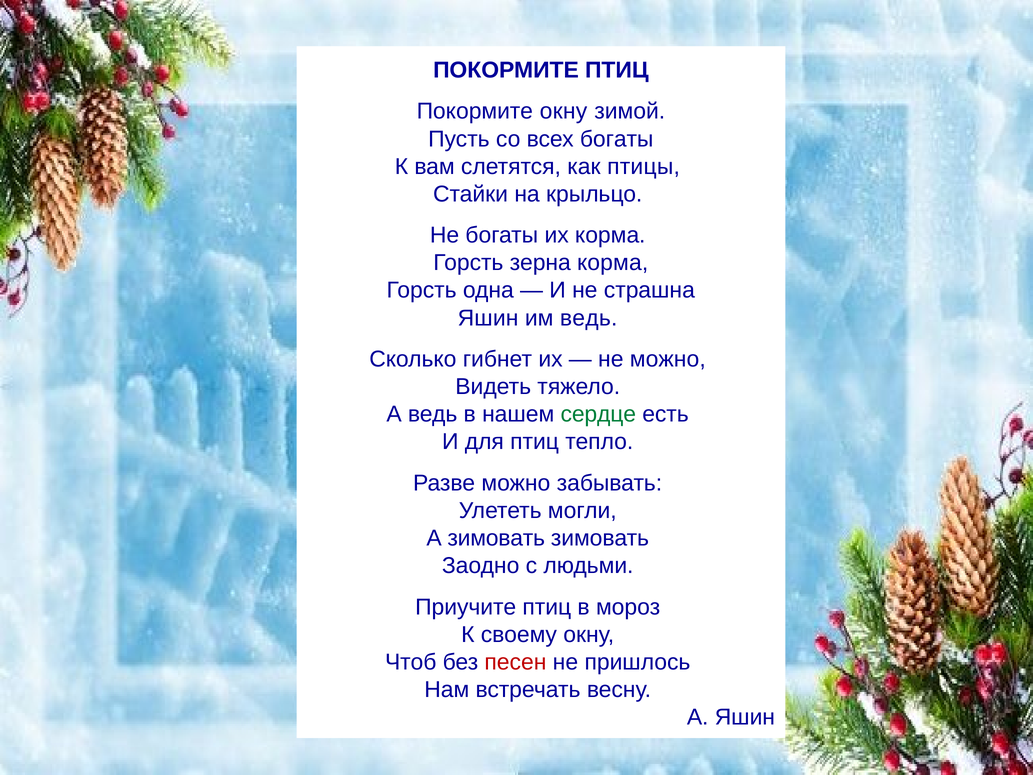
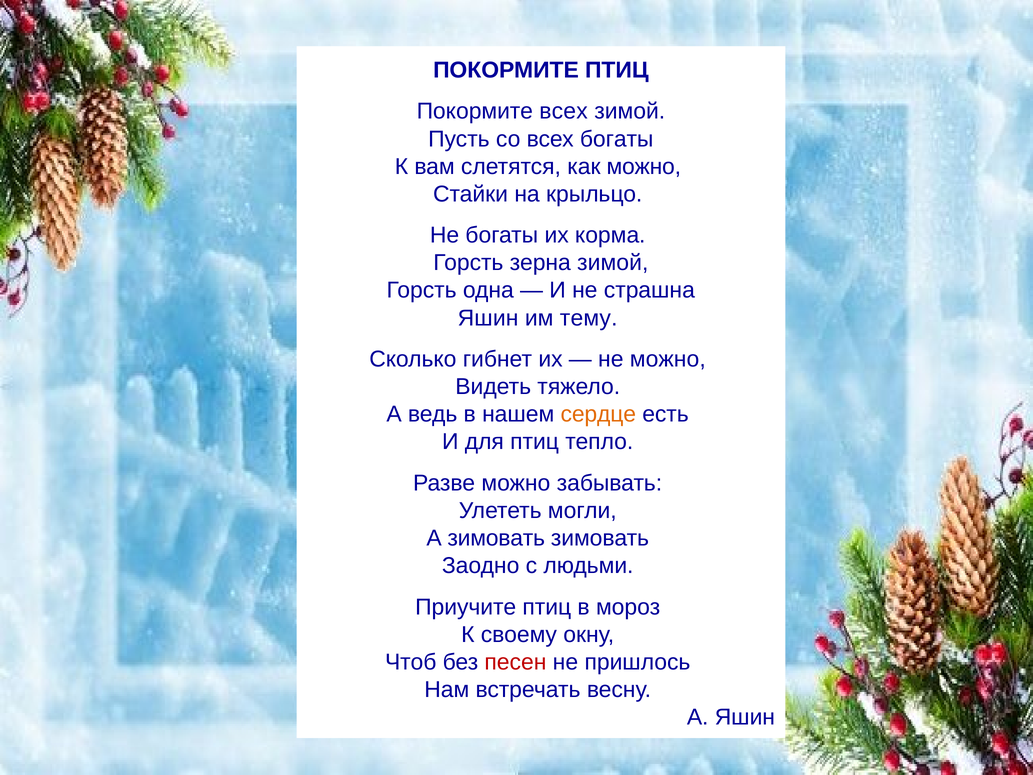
Покормите окну: окну -> всех (564, 111)
как птицы: птицы -> можно (644, 166)
зерна корма: корма -> зимой (613, 263)
им ведь: ведь -> тему (589, 318)
сердце colour: green -> orange (598, 414)
